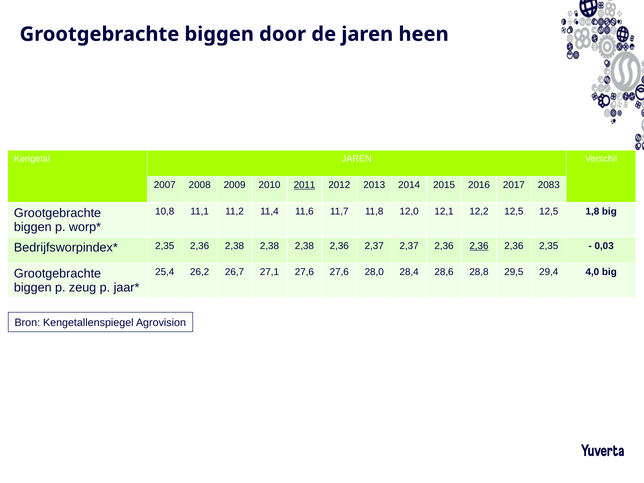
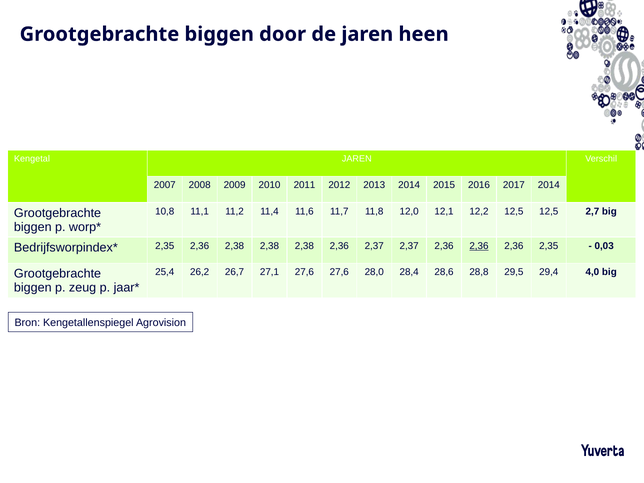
2011 underline: present -> none (305, 185)
2017 2083: 2083 -> 2014 (549, 185)
1,8: 1,8 -> 2,7 (592, 211)
